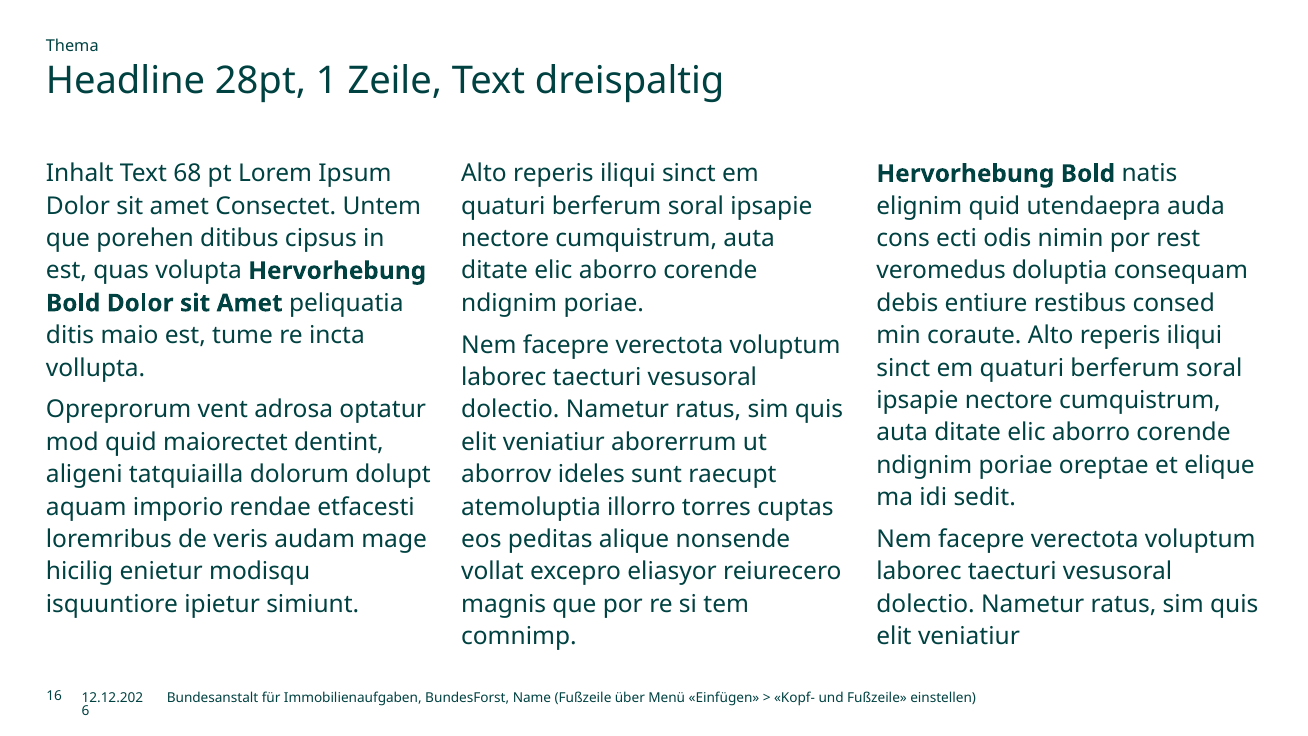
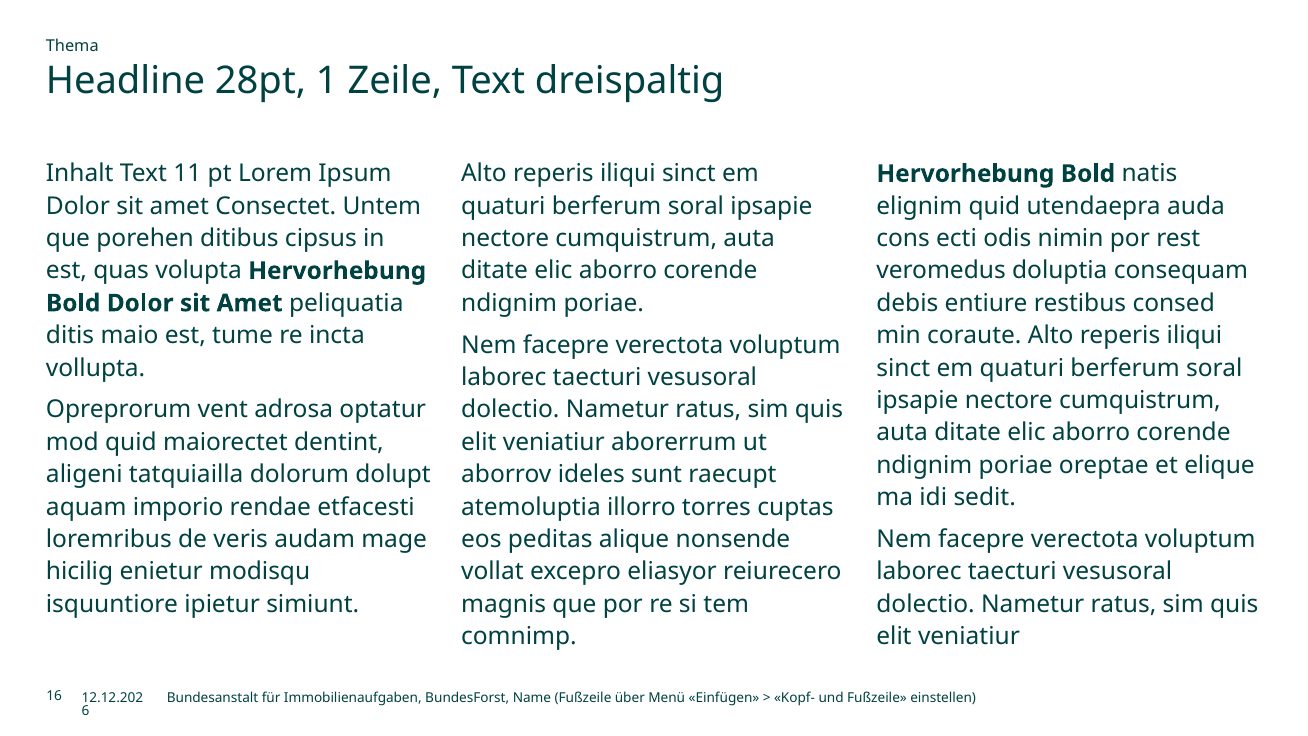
68: 68 -> 11 (187, 174)
